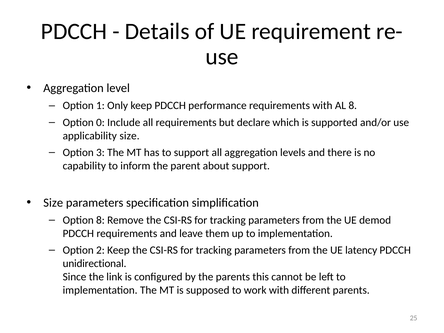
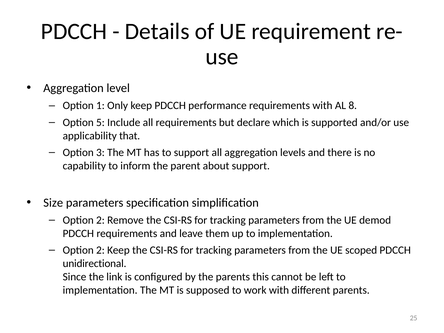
0: 0 -> 5 (100, 122)
applicability size: size -> that (130, 136)
8: 8 -> 2 (100, 220)
latency: latency -> scoped (361, 250)
